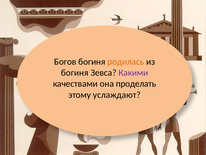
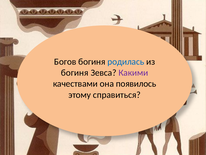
родилась colour: orange -> blue (126, 62)
проделать: проделать -> появилось (136, 84)
услаждают: услаждают -> справиться (117, 95)
